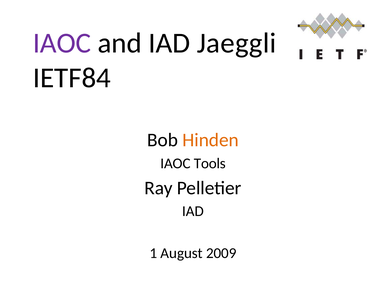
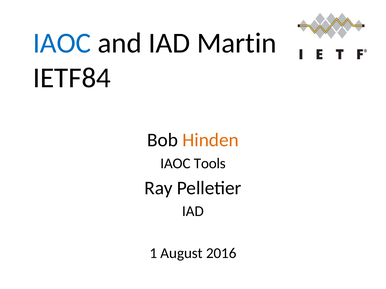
IAOC colour: purple -> blue (62, 43)
Jaeggli: Jaeggli -> Martin (237, 43)
2009: 2009 -> 2016 (221, 254)
